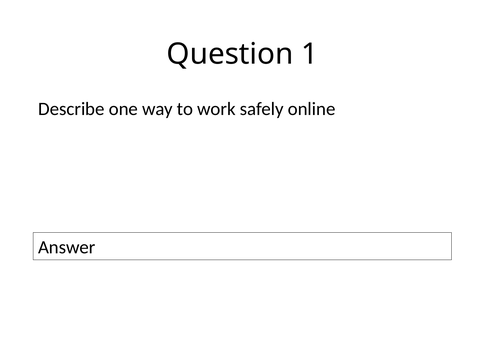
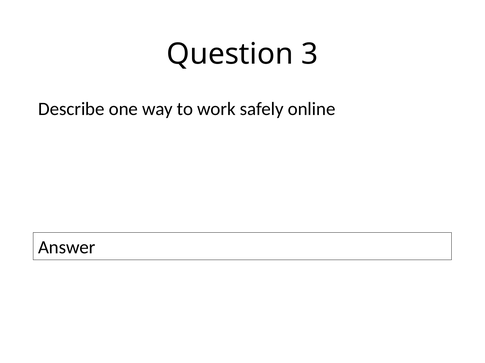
1: 1 -> 3 (310, 54)
